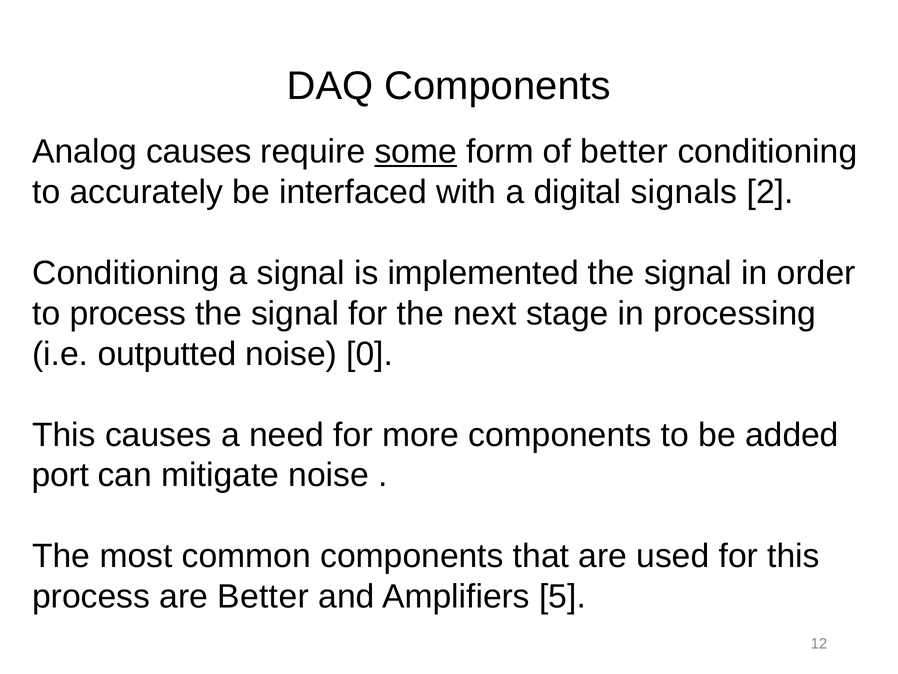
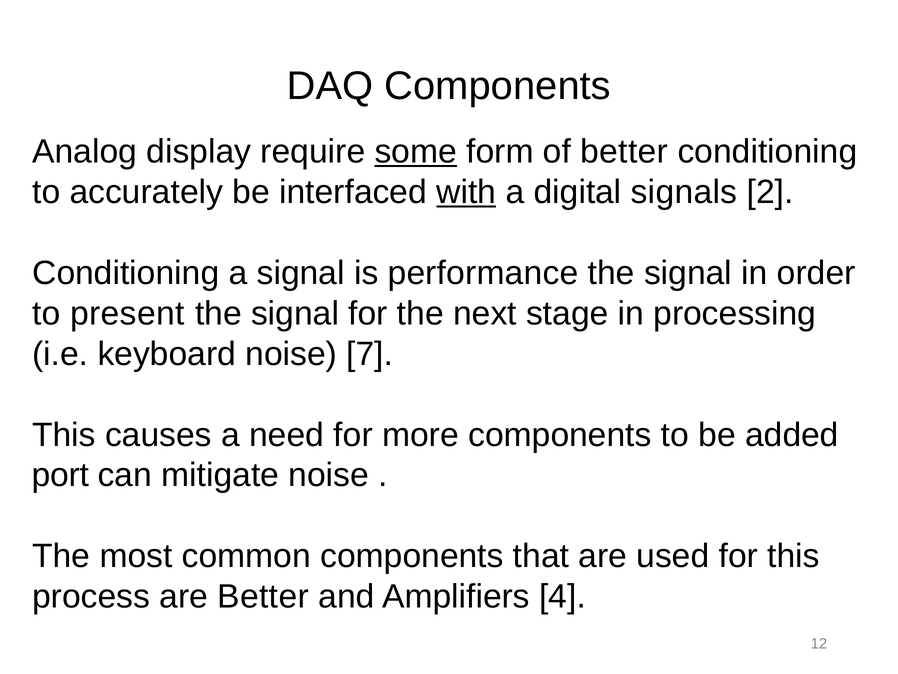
Analog causes: causes -> display (199, 151)
with underline: none -> present (466, 192)
implemented: implemented -> performance (483, 273)
to process: process -> present (127, 313)
outputted: outputted -> keyboard (167, 354)
0: 0 -> 7 (370, 354)
5: 5 -> 4 (562, 596)
